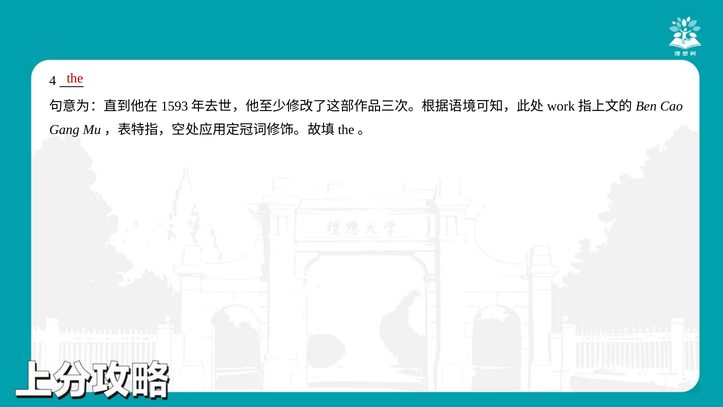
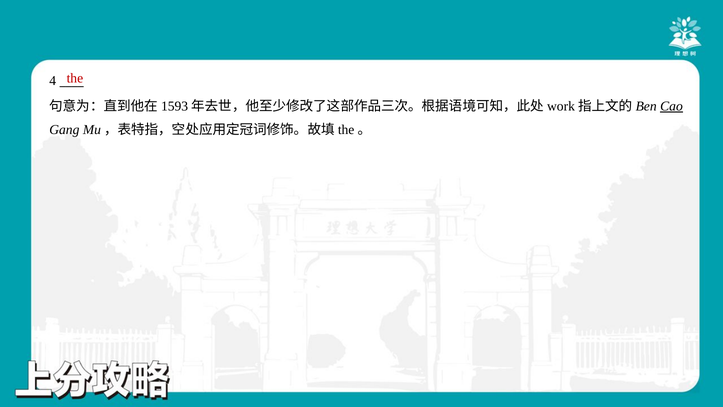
Cao underline: none -> present (672, 106)
